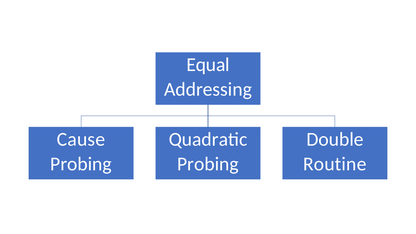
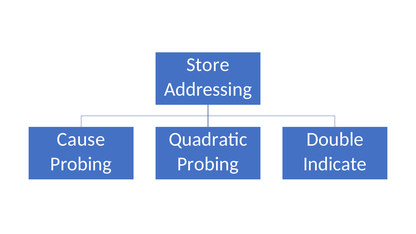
Equal: Equal -> Store (208, 65)
Routine: Routine -> Indicate (335, 164)
